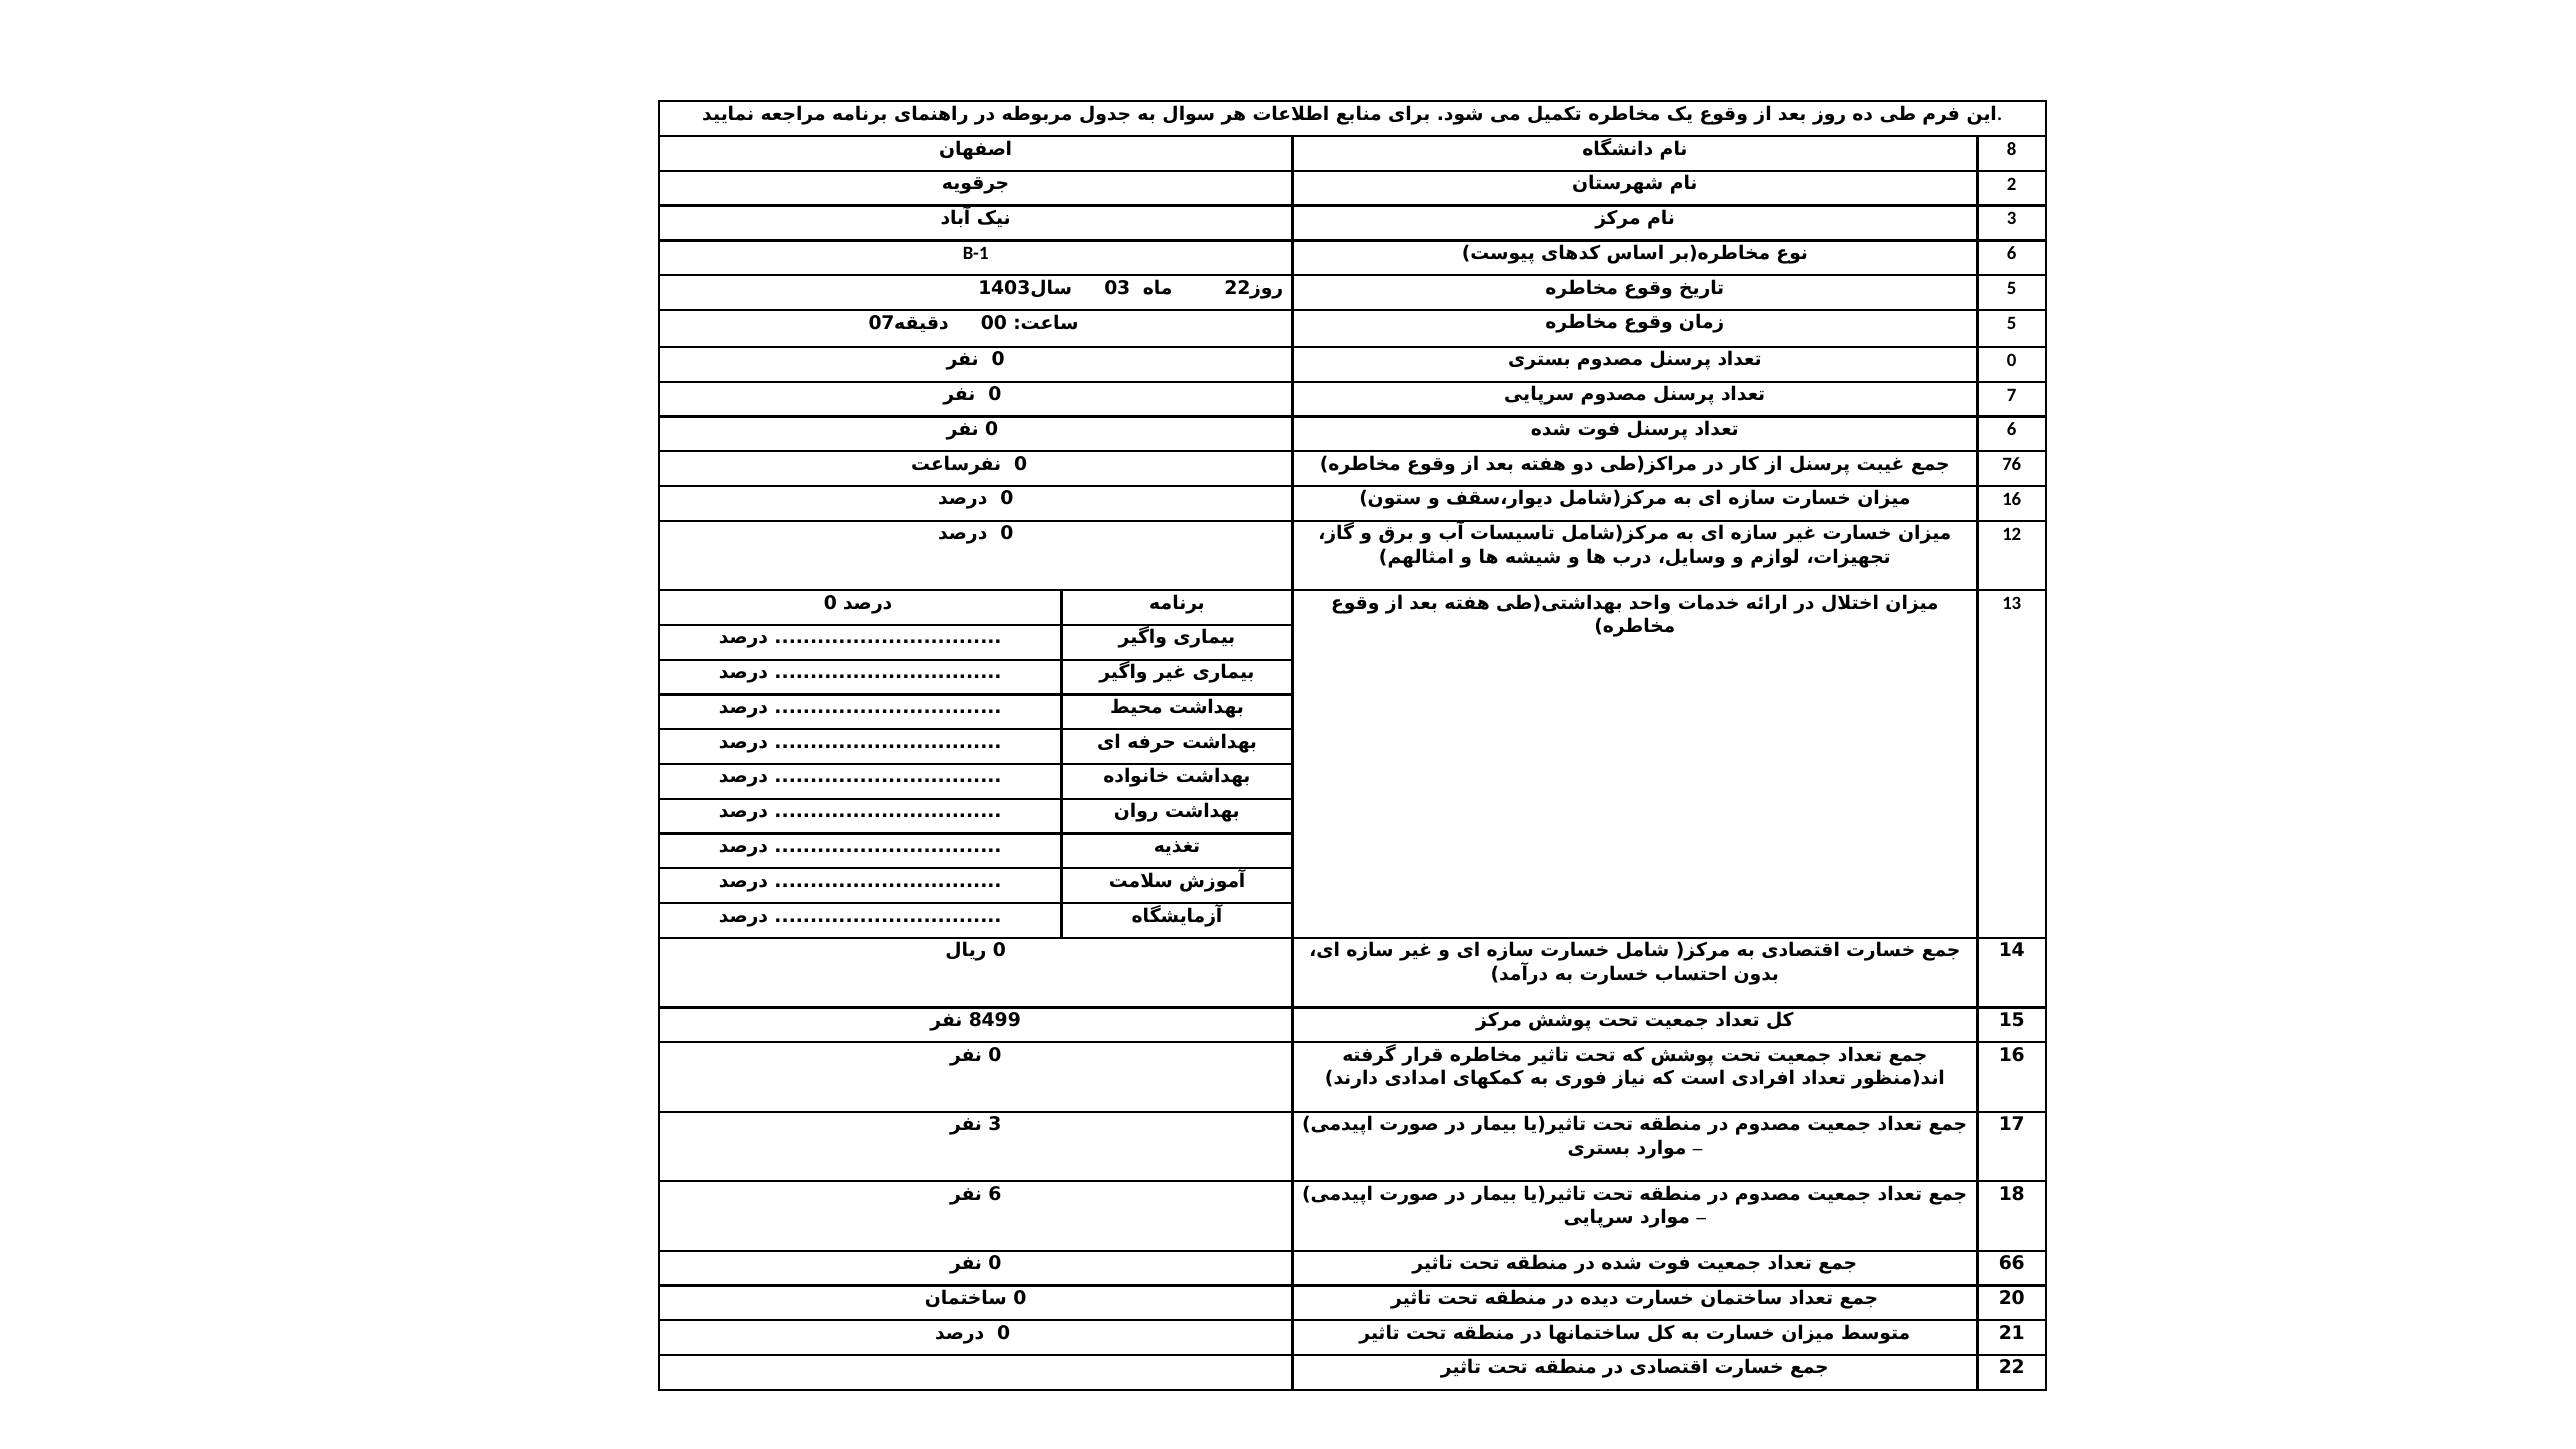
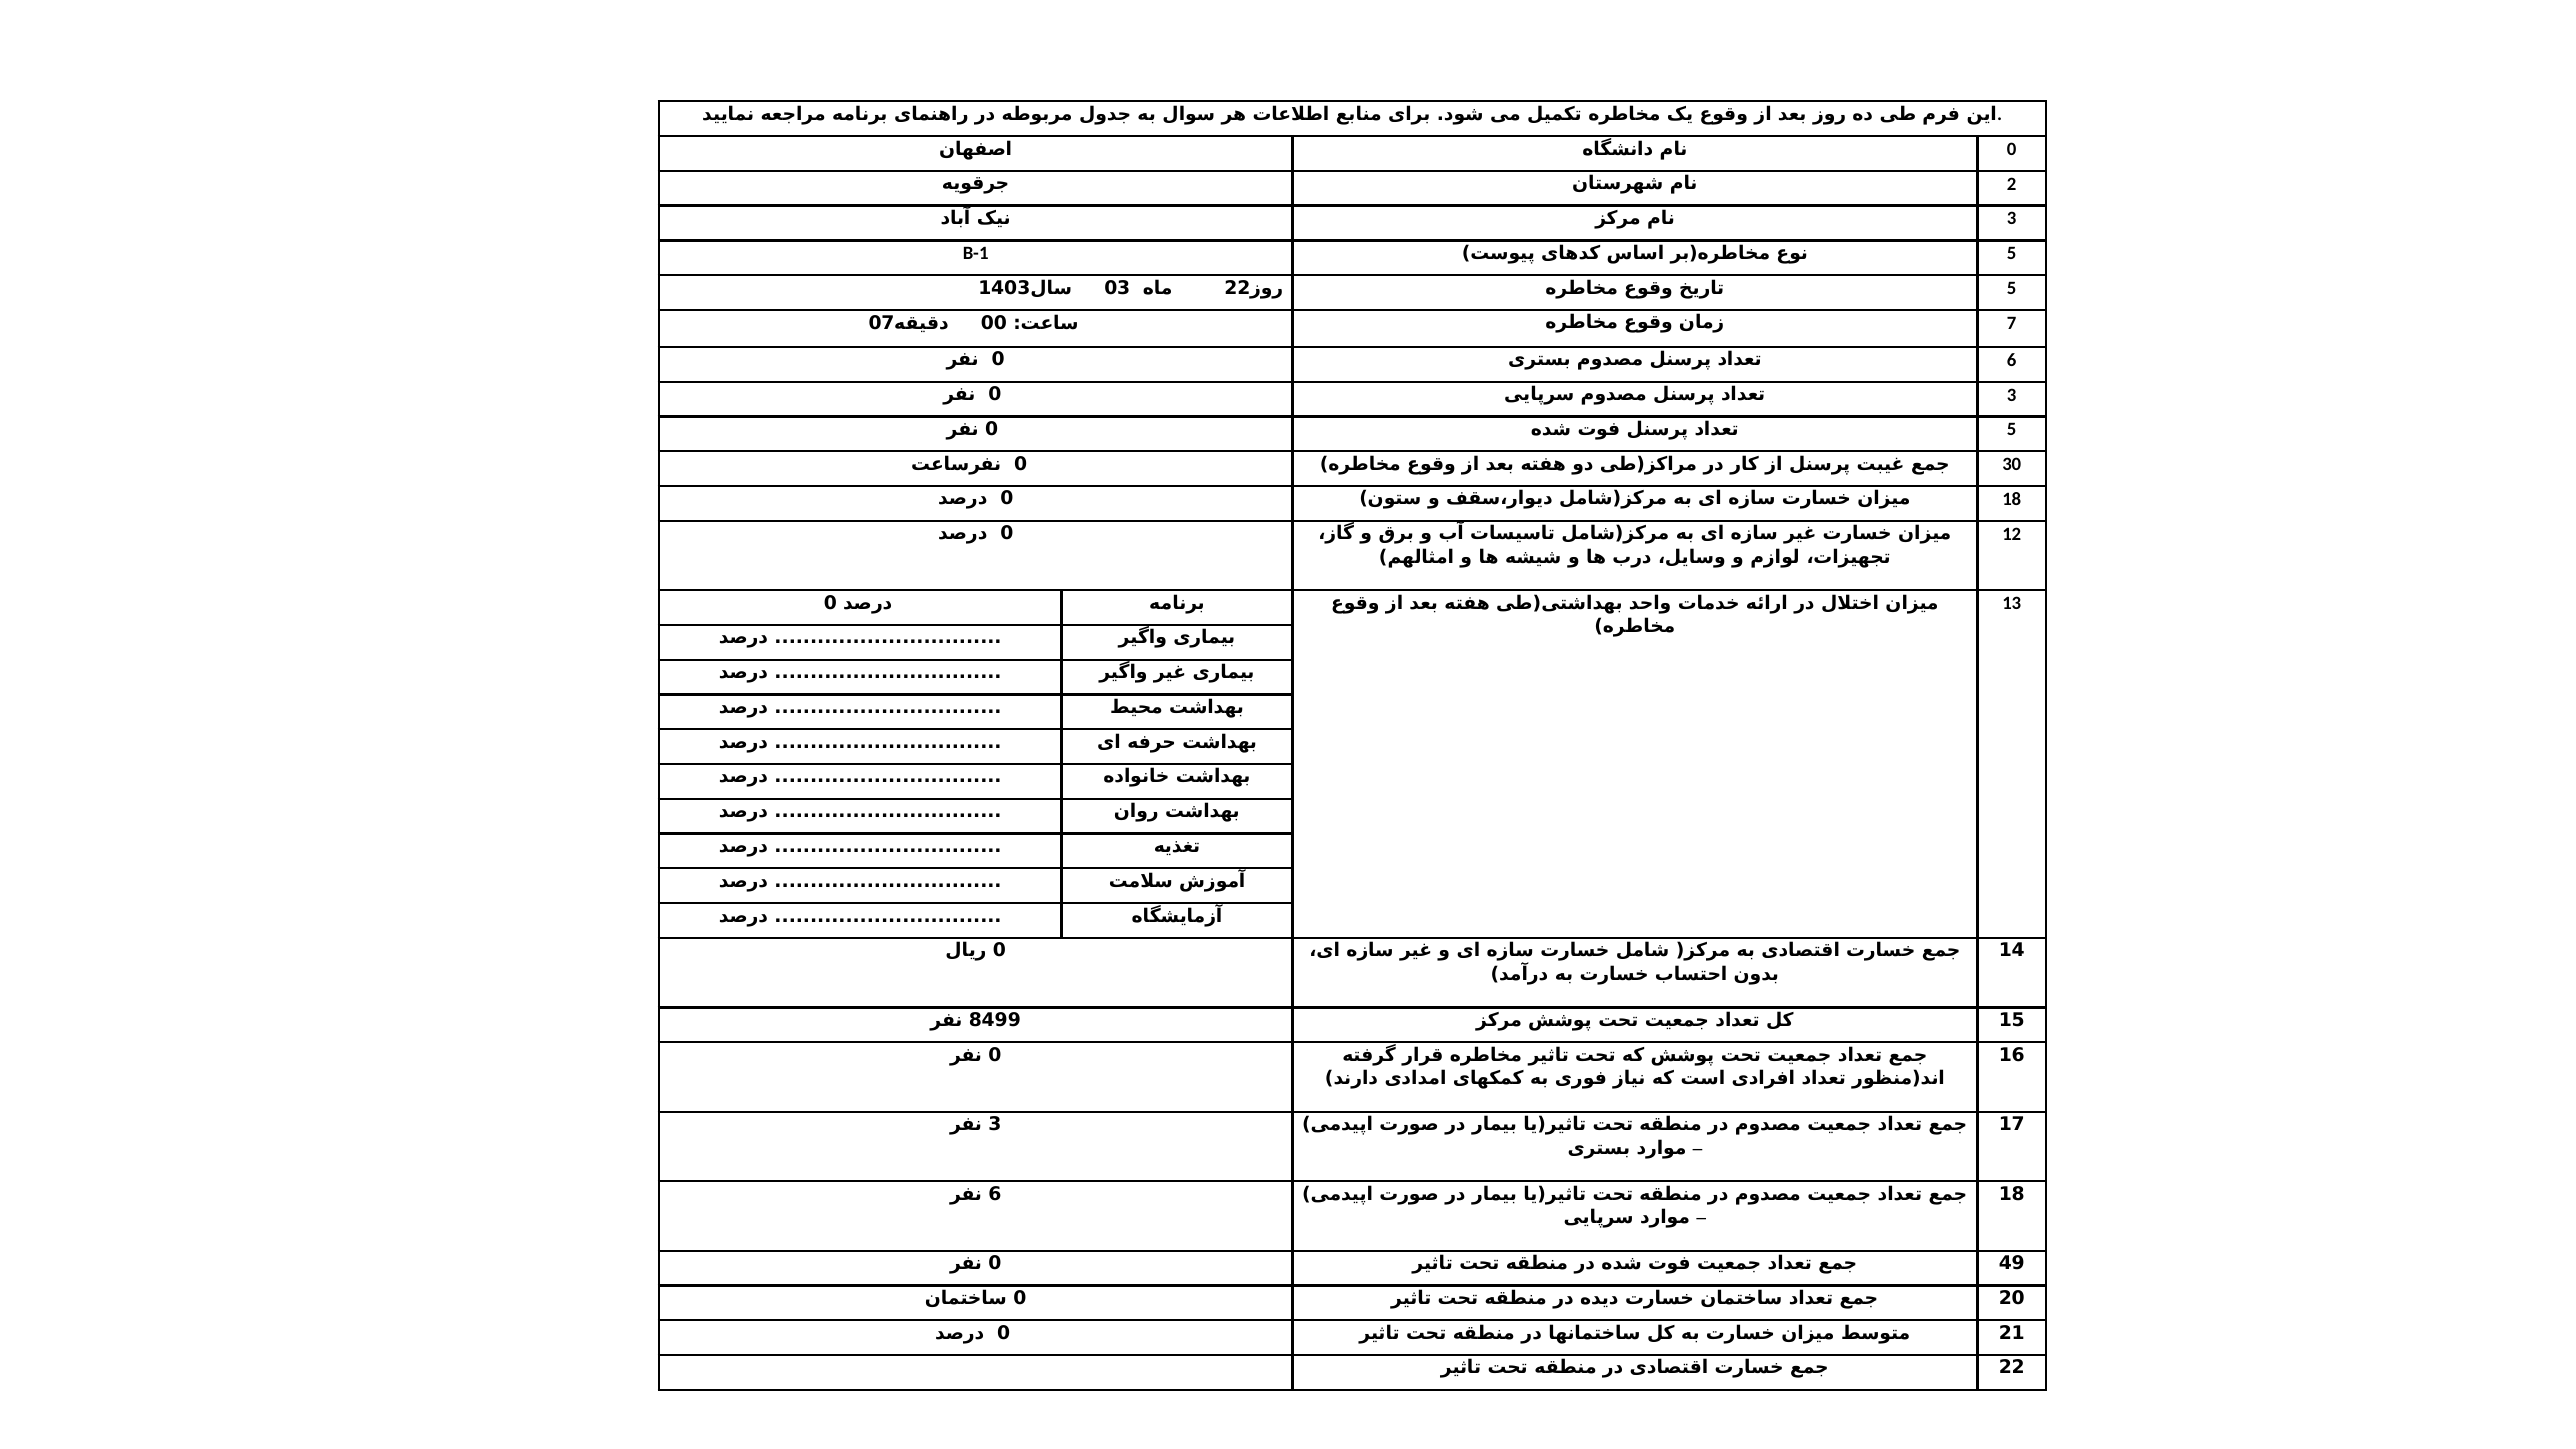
8: 8 -> 0 (2012, 149)
6: 6 -> 5 (2012, 253)
5: 5 -> 7 (2012, 323)
0: 0 -> 6 (2012, 360)
7: 7 -> 3 (2012, 395)
6: 6 -> 5 (2012, 430)
76: 76 -> 30 (2012, 464)
16: 16 -> 18 (2012, 499)
66: 66 -> 49 (2012, 1263)
